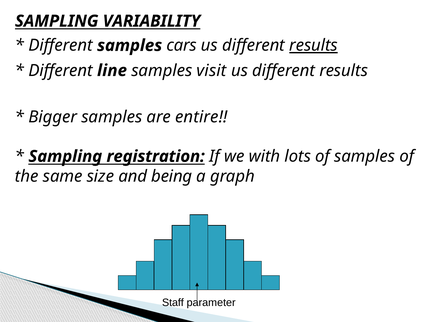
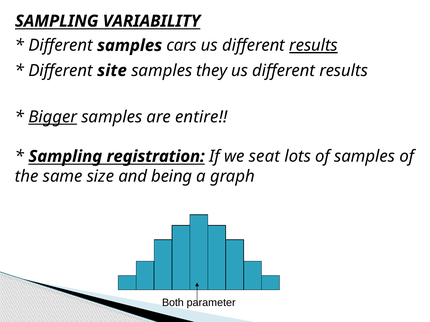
line: line -> site (112, 71)
visit: visit -> they (212, 71)
Bigger underline: none -> present (53, 117)
with: with -> seat (264, 157)
Staff: Staff -> Both (173, 303)
